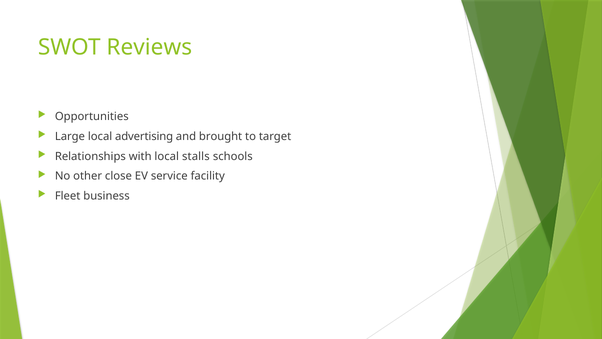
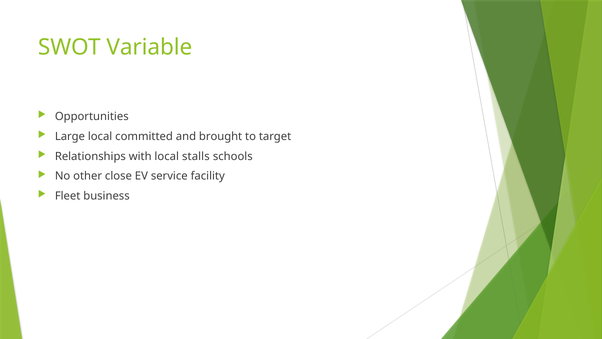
Reviews: Reviews -> Variable (149, 47)
advertising: advertising -> committed (144, 136)
